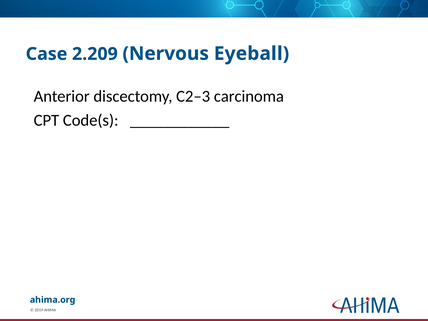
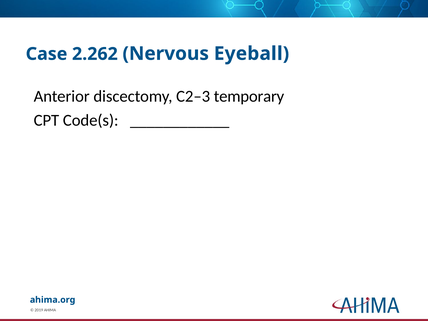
2.209: 2.209 -> 2.262 (95, 54)
carcinoma: carcinoma -> temporary (249, 96)
